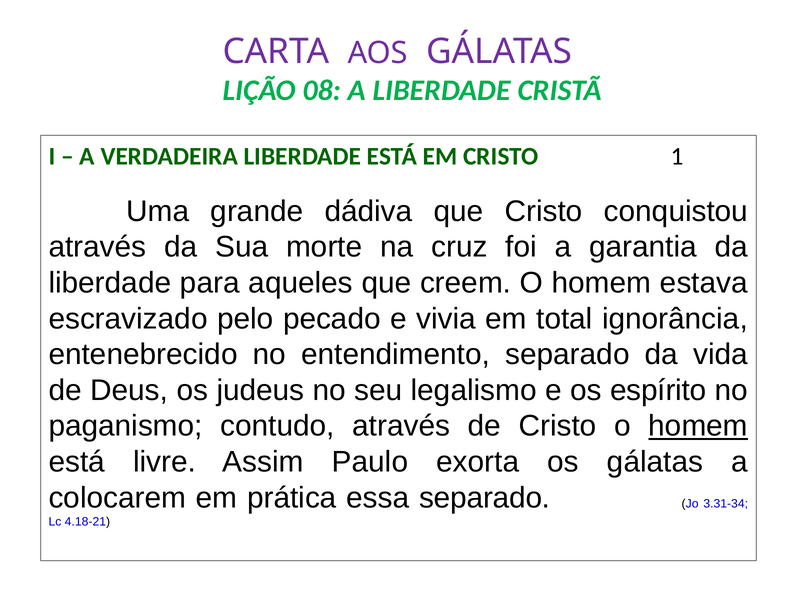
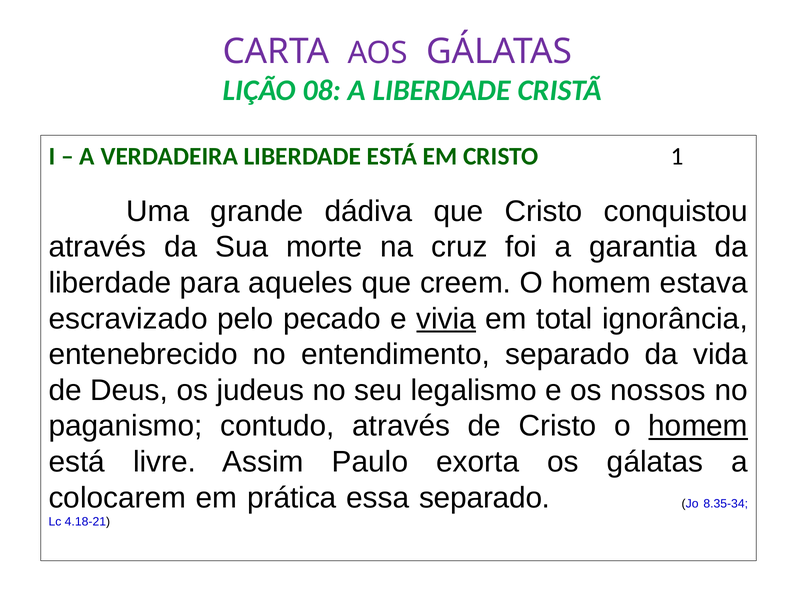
vivia underline: none -> present (446, 319)
espírito: espírito -> nossos (658, 390)
3.31-34: 3.31-34 -> 8.35-34 (726, 504)
